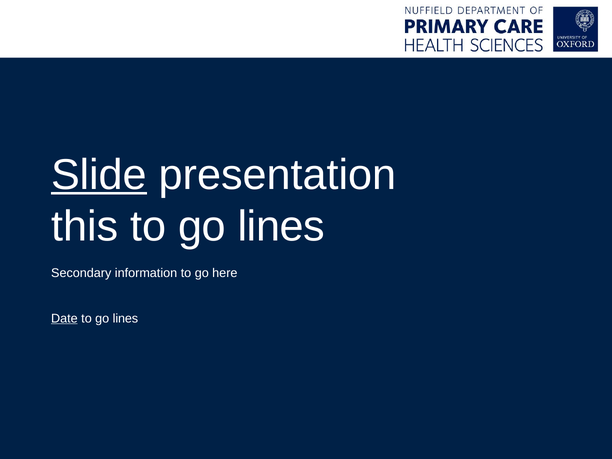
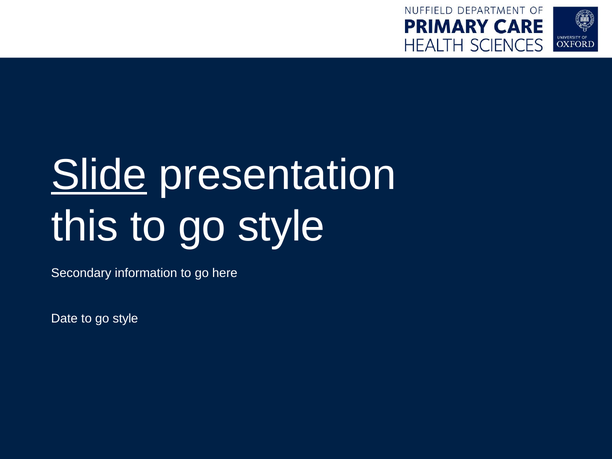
lines: lines -> style (281, 227)
Date underline: present -> none (64, 319)
lines: lines -> style (125, 319)
